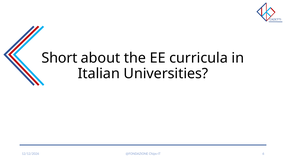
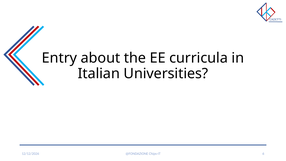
Short: Short -> Entry (59, 58)
